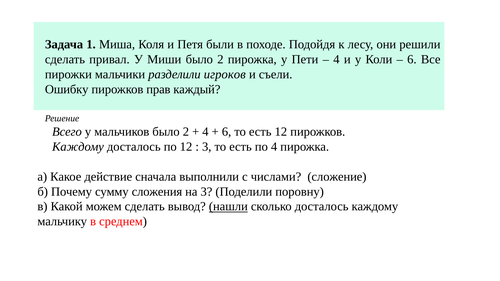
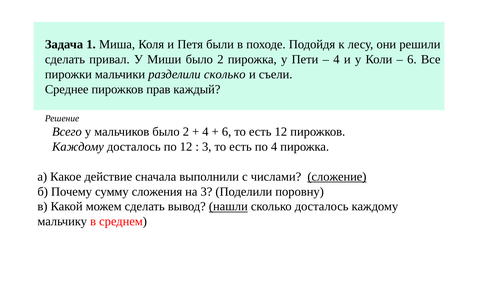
разделили игроков: игроков -> сколько (225, 74)
Ошибку: Ошибку -> Среднее (67, 89)
сложение underline: none -> present (337, 177)
